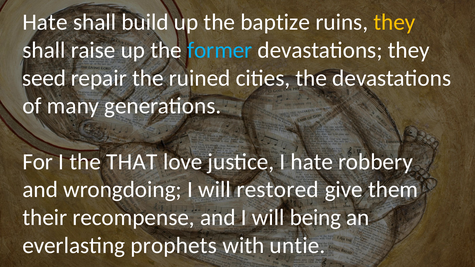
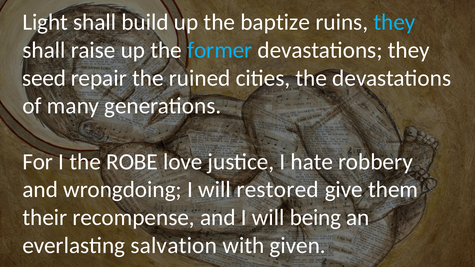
Hate: Hate -> Light (45, 22)
they colour: yellow -> light blue (394, 22)
THAT: THAT -> ROBE (132, 162)
prophets: prophets -> salvation (174, 246)
untie: untie -> given (298, 246)
